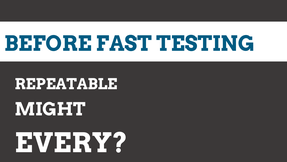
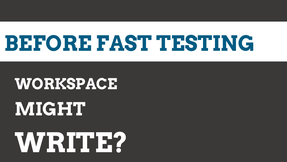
REPEATABLE: REPEATABLE -> WORKSPACE (66, 84)
EVERY: EVERY -> WRITE (71, 143)
